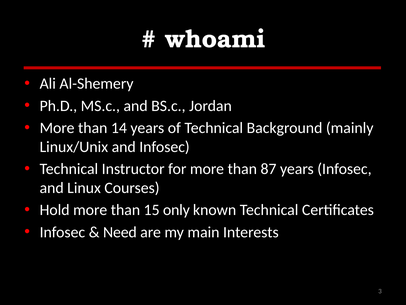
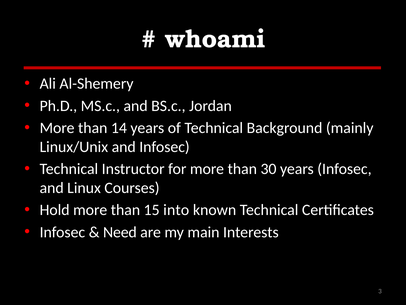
87: 87 -> 30 (268, 169)
only: only -> into (176, 210)
